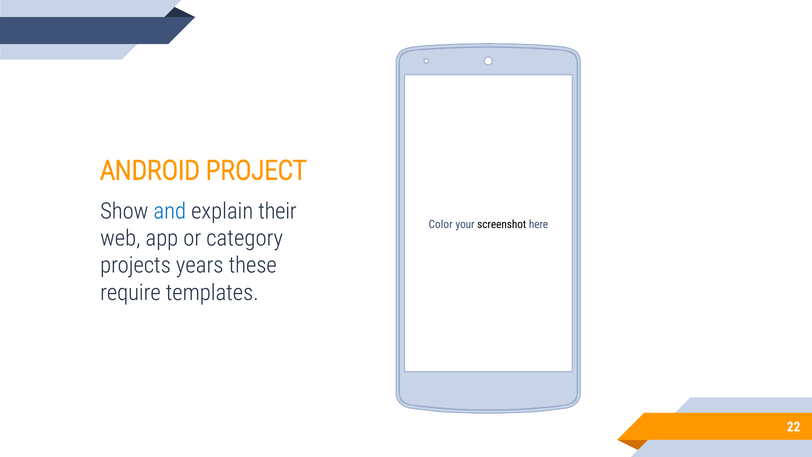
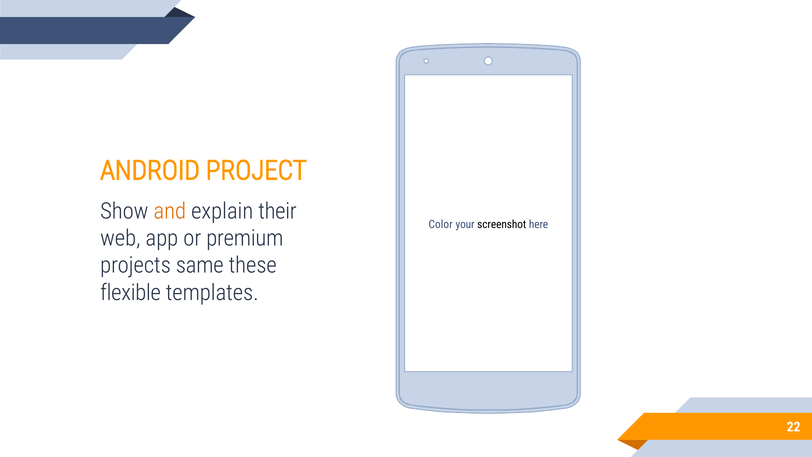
and colour: blue -> orange (170, 211)
category: category -> premium (245, 238)
years: years -> same (200, 265)
require: require -> flexible (131, 292)
